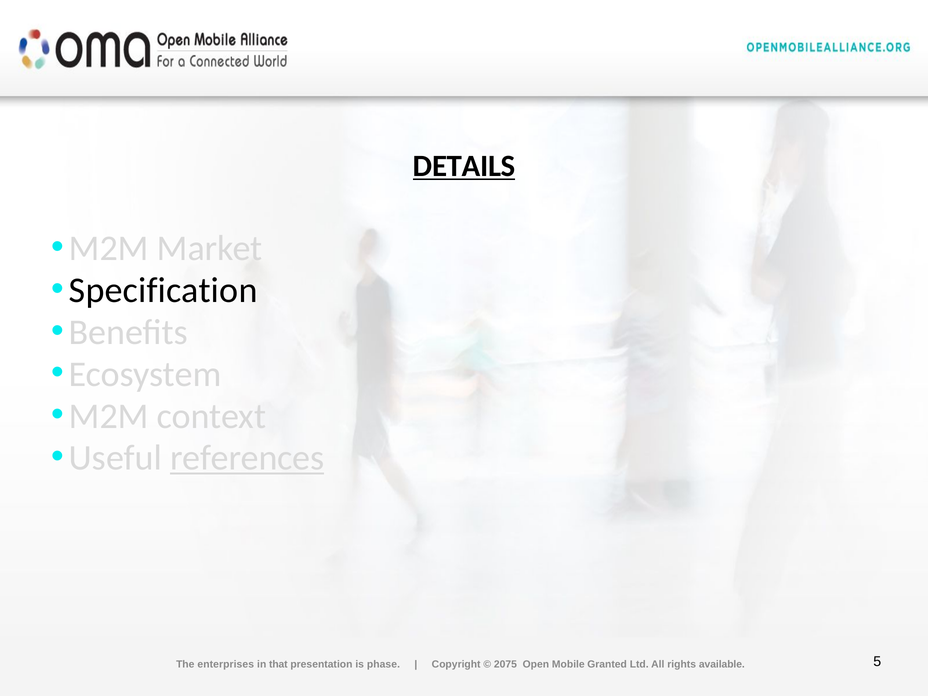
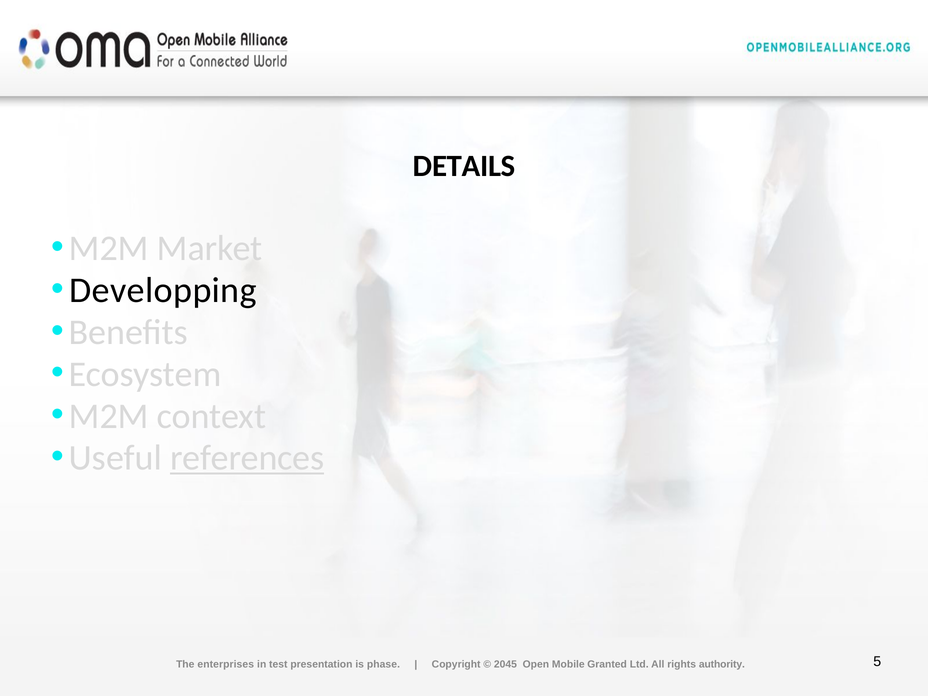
DETAILS underline: present -> none (464, 166)
Specification: Specification -> Developping (163, 290)
that: that -> test (278, 664)
2075: 2075 -> 2045 (505, 664)
available: available -> authority (722, 664)
